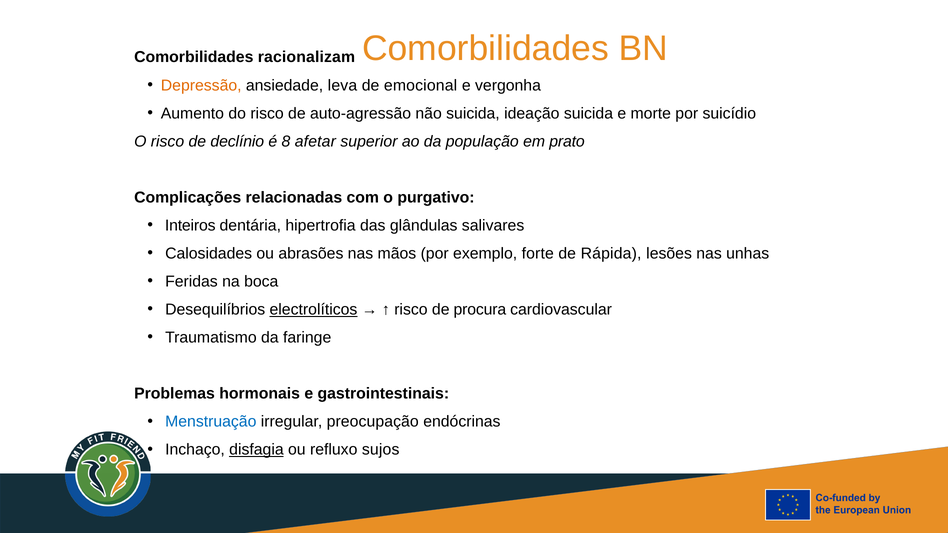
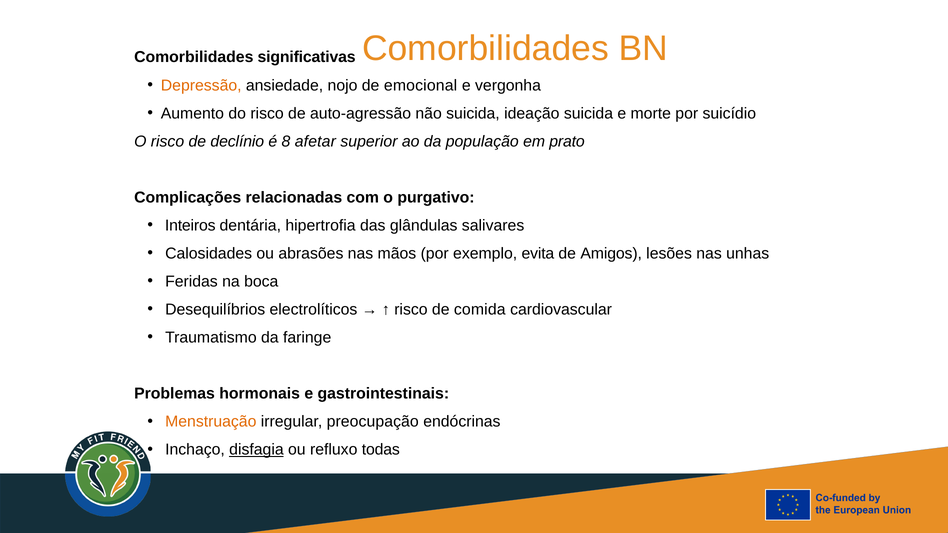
racionalizam: racionalizam -> significativas (307, 57)
leva: leva -> nojo (343, 85)
forte: forte -> evita (538, 254)
Rápida: Rápida -> Amigos (611, 254)
electrolíticos underline: present -> none (313, 310)
procura: procura -> comida (480, 310)
Menstruação colour: blue -> orange (211, 422)
sujos: sujos -> todas (381, 450)
